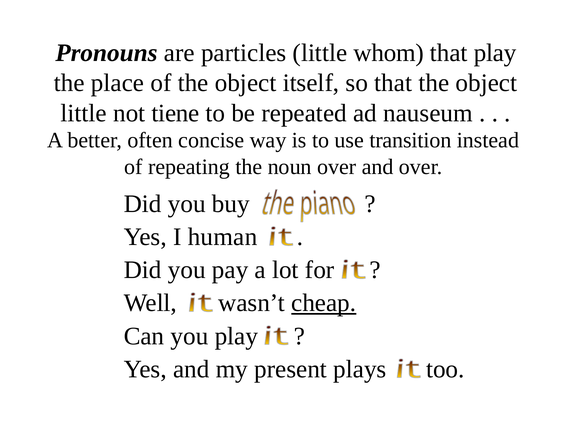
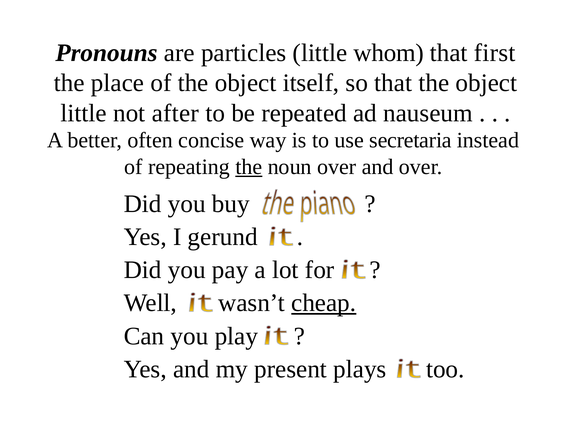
that play: play -> first (495, 53)
tiene: tiene -> after (175, 113)
transition: transition -> secretaria (410, 140)
the underline: none -> present (249, 167)
human: human -> gerund (223, 237)
